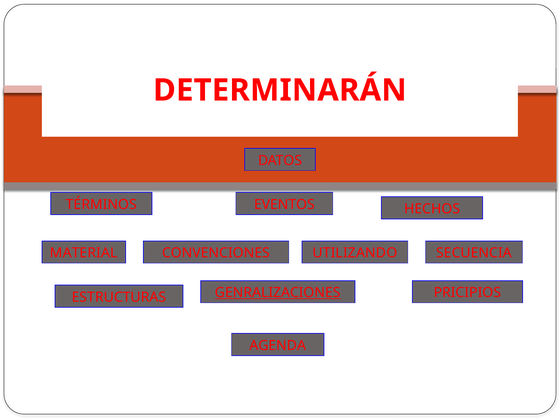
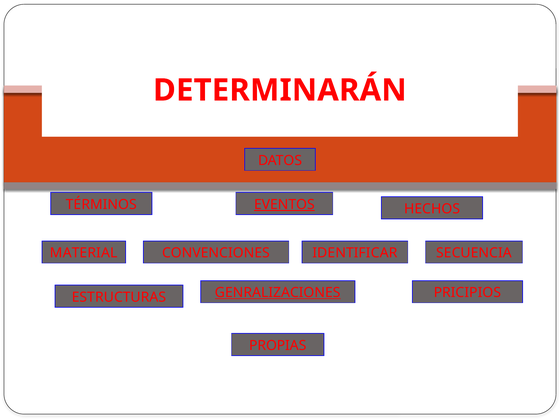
EVENTOS underline: none -> present (284, 205)
UTILIZANDO: UTILIZANDO -> IDENTIFICAR (355, 253)
AGENDA: AGENDA -> PROPIAS (278, 346)
